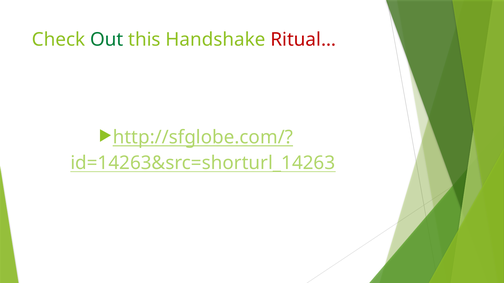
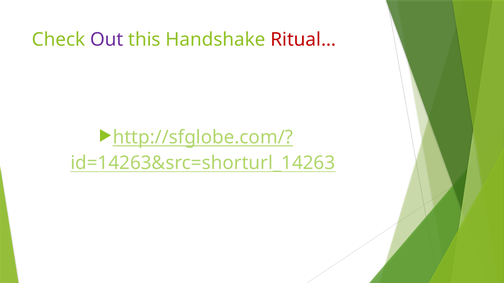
Out colour: green -> purple (107, 40)
